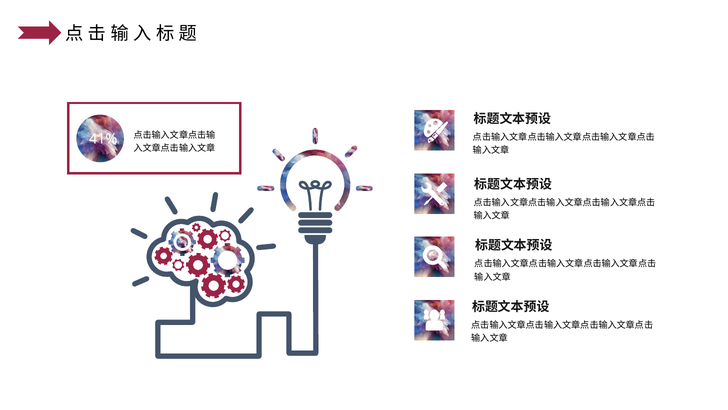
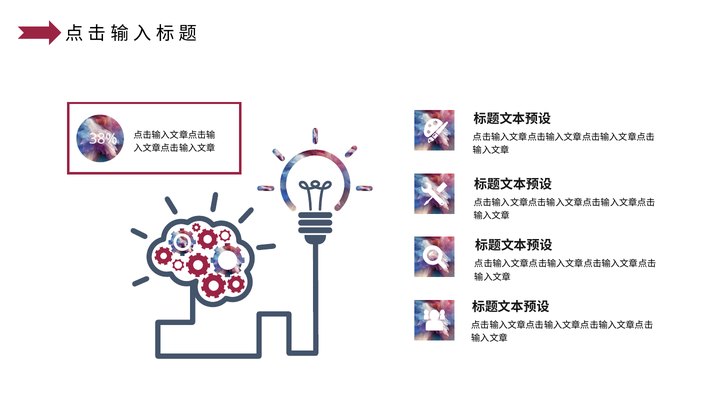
41%: 41% -> 38% (103, 139)
